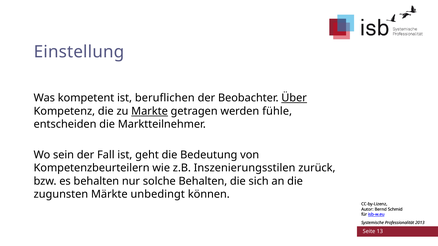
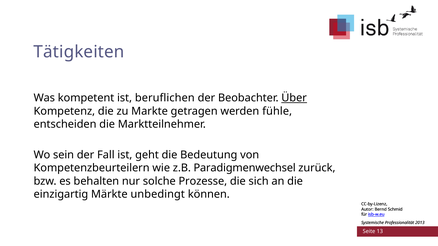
Einstellung: Einstellung -> Tätigkeiten (79, 52)
Markte underline: present -> none (150, 111)
Inszenierungsstilen: Inszenierungsstilen -> Paradigmenwechsel (245, 168)
solche Behalten: Behalten -> Prozesse (203, 181)
zugunsten: zugunsten -> einzigartig (61, 195)
